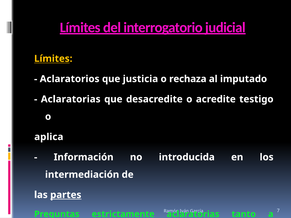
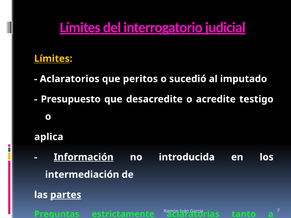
que justicia: justicia -> peritos (140, 79)
rechaza: rechaza -> sucedió (188, 79)
Aclaratorias: Aclaratorias -> Presupuesto (71, 99)
Información underline: none -> present (84, 157)
